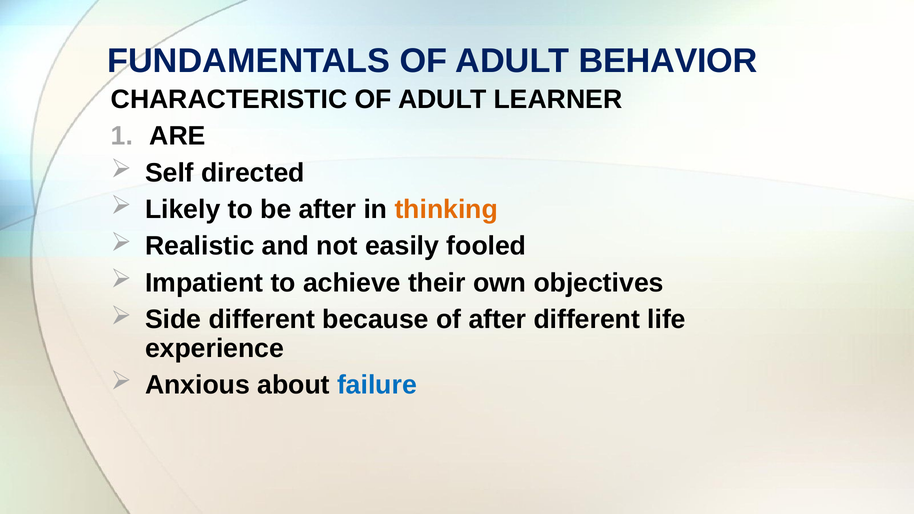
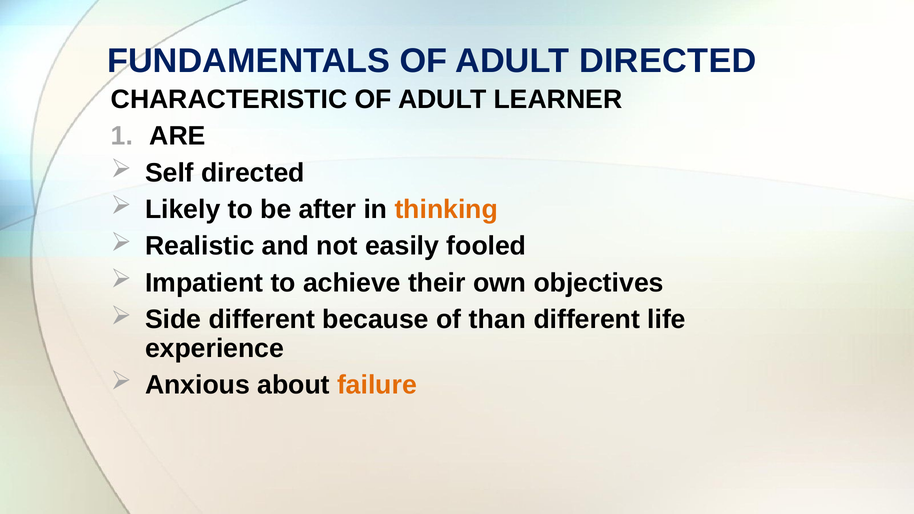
ADULT BEHAVIOR: BEHAVIOR -> DIRECTED (668, 61)
of after: after -> than (497, 320)
failure colour: blue -> orange (377, 385)
